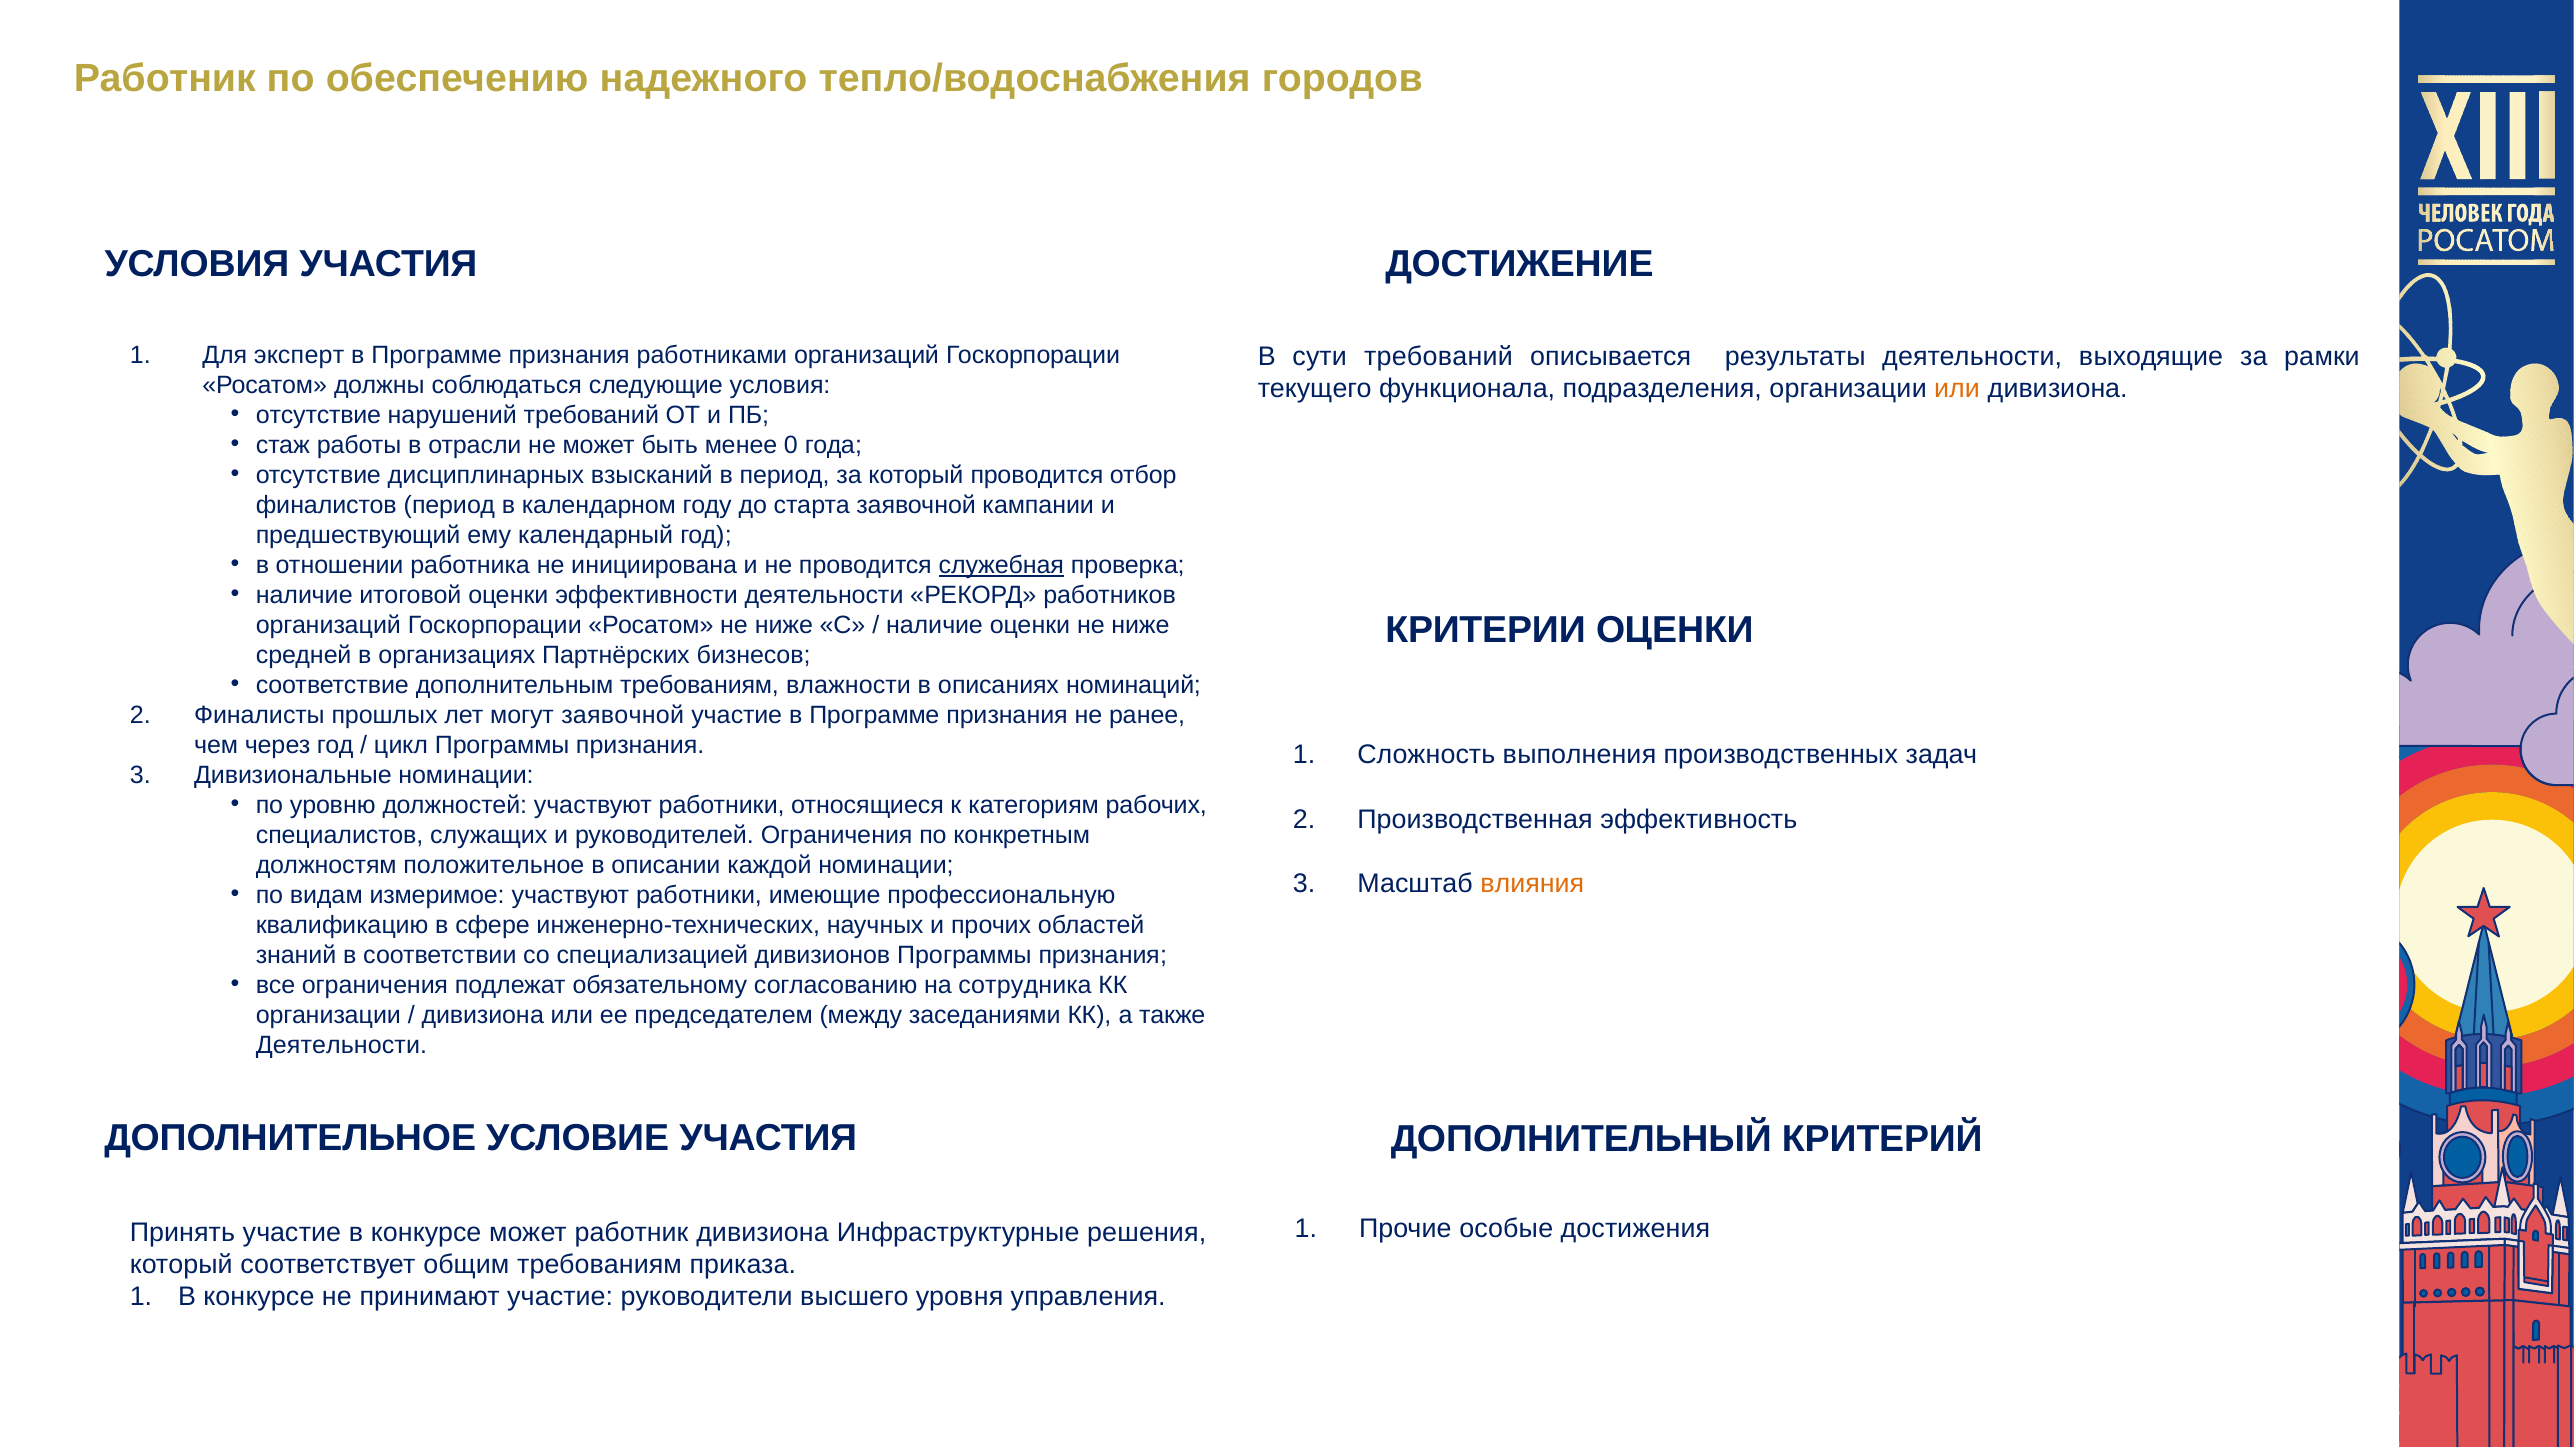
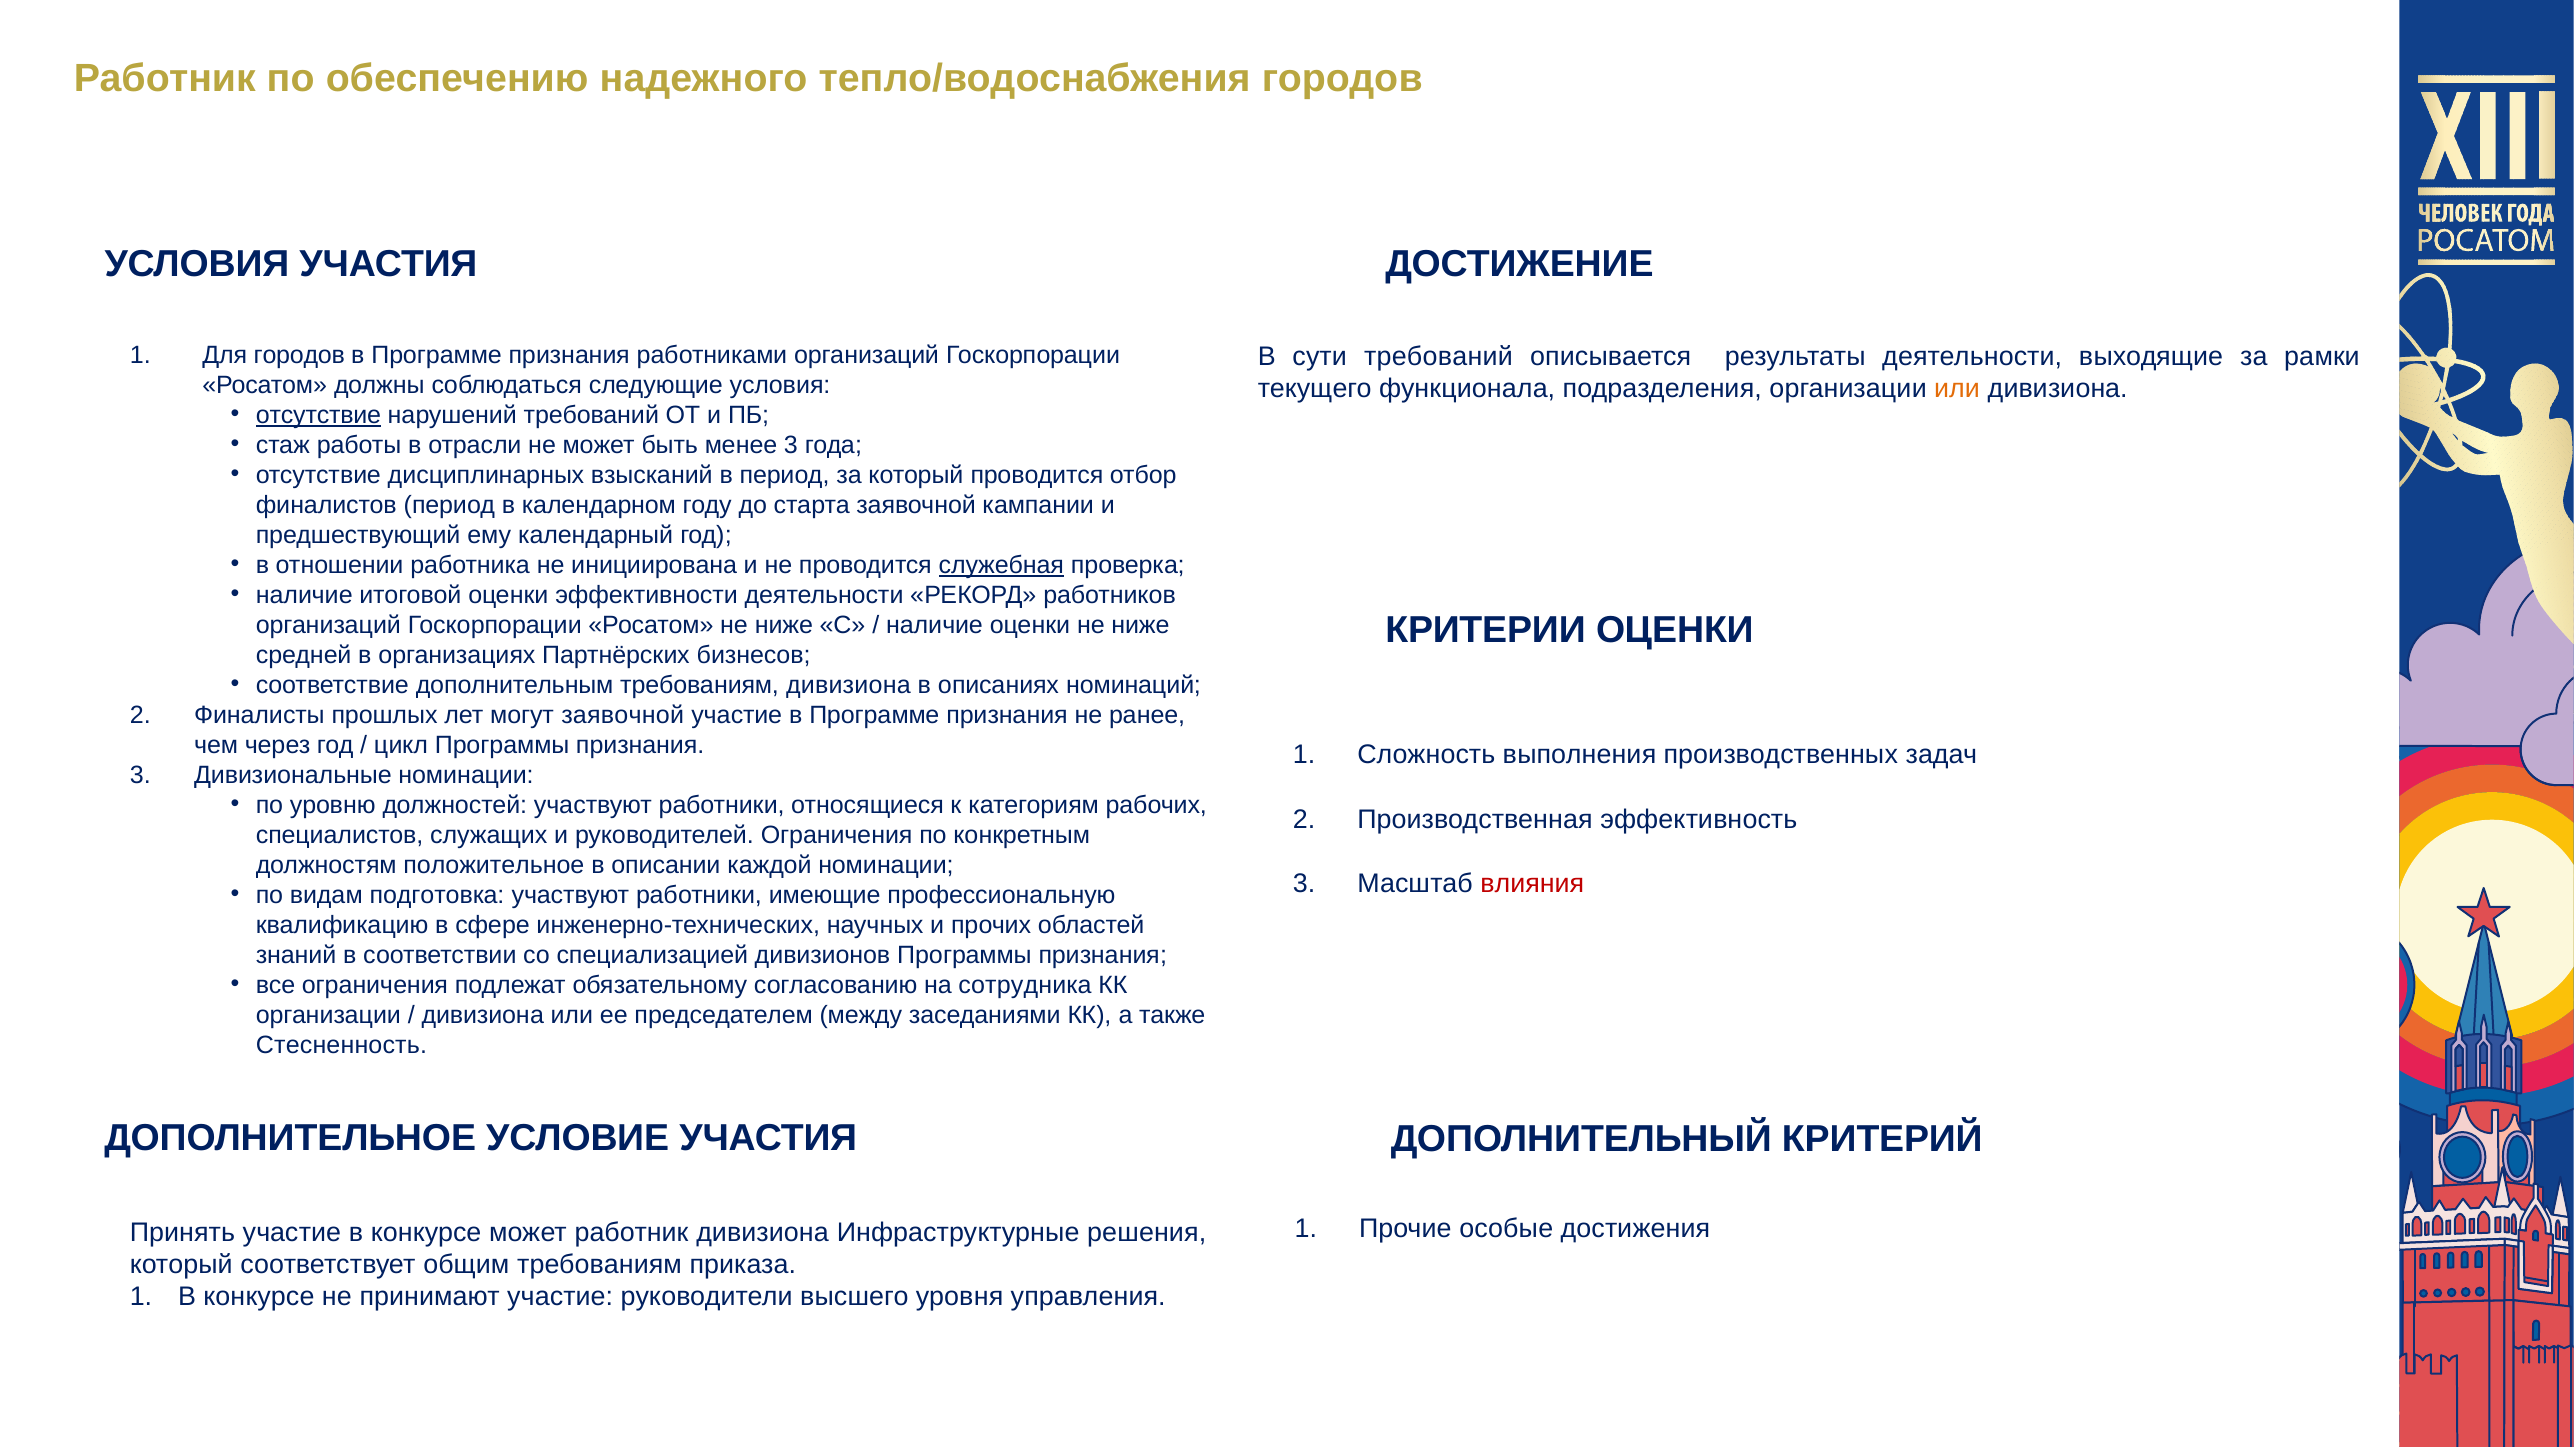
Для эксперт: эксперт -> городов (299, 355)
отсутствие underline: none -> present (319, 415)
менее 0: 0 -> 3 (791, 445)
требованиям влажности: влажности -> дивизиона (848, 685)
влияния colour: orange -> red (1532, 884)
измеримое: измеримое -> подготовка (437, 895)
Деятельности: Деятельности -> Стесненность (341, 1045)
